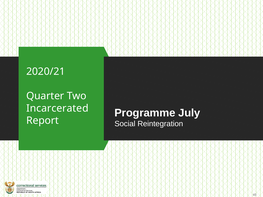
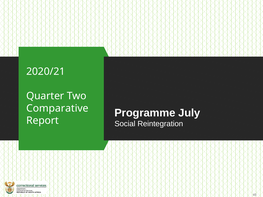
Incarcerated: Incarcerated -> Comparative (57, 108)
